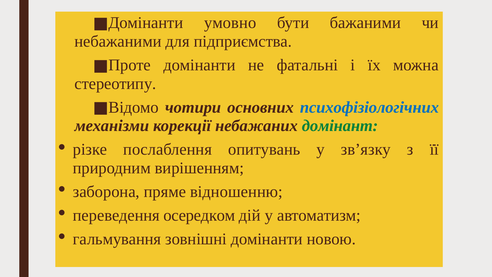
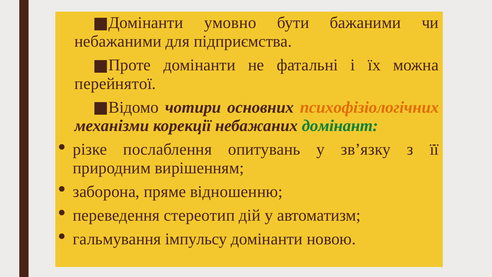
стереотипу: стереотипу -> перейнятої (115, 84)
психофізіологічних colour: blue -> orange (369, 107)
осередком: осередком -> стереотип (199, 215)
зовнішні: зовнішні -> імпульсу (196, 239)
